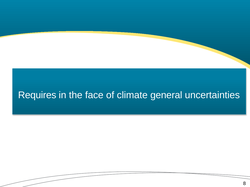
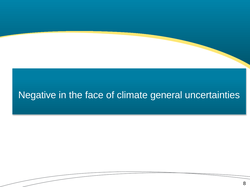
Requires: Requires -> Negative (37, 95)
